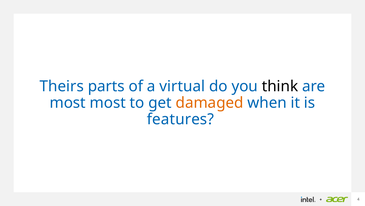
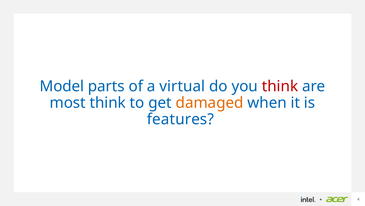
Theirs: Theirs -> Model (62, 86)
think colour: black -> red (280, 86)
most most: most -> think (108, 103)
